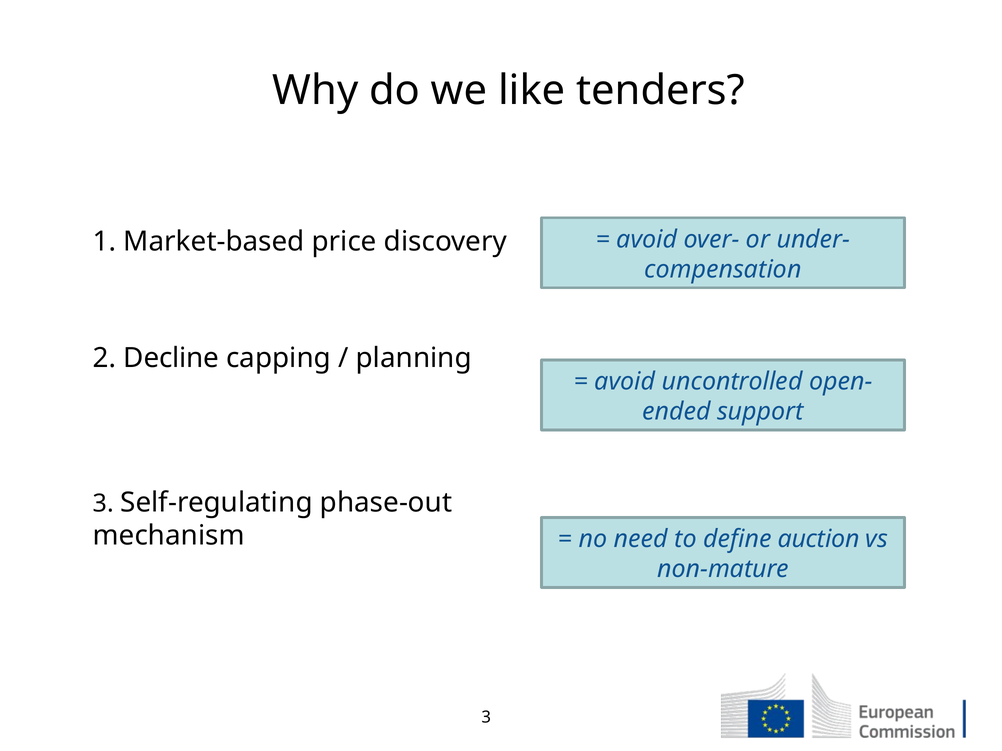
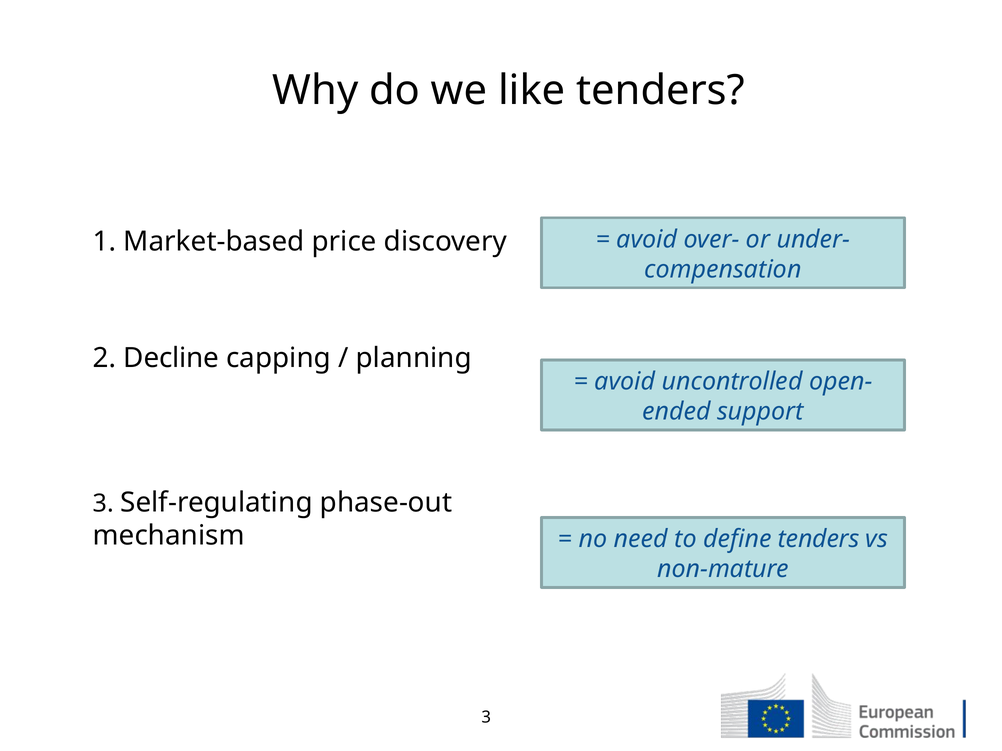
define auction: auction -> tenders (819, 540)
